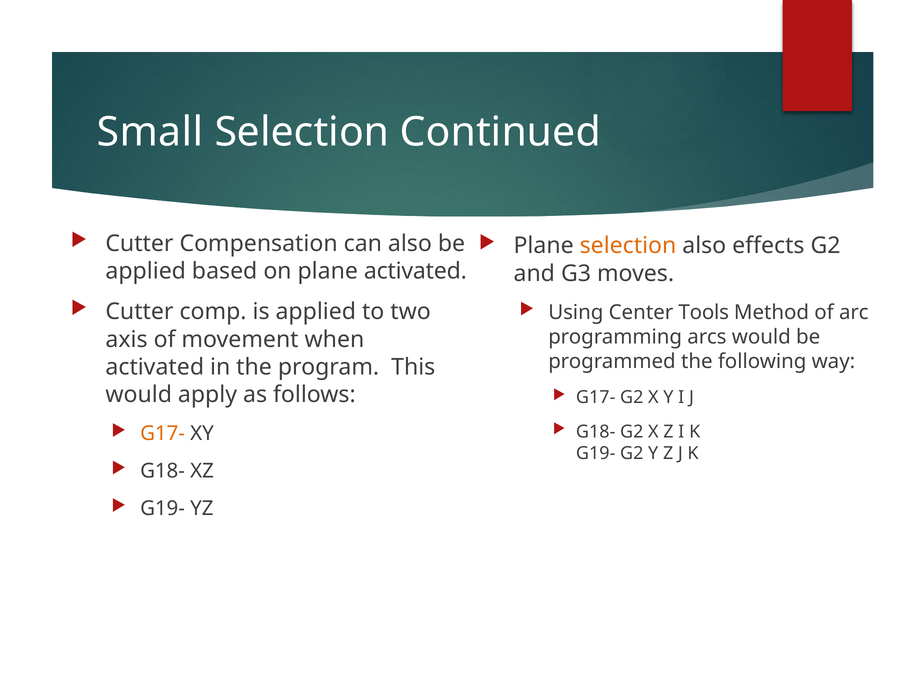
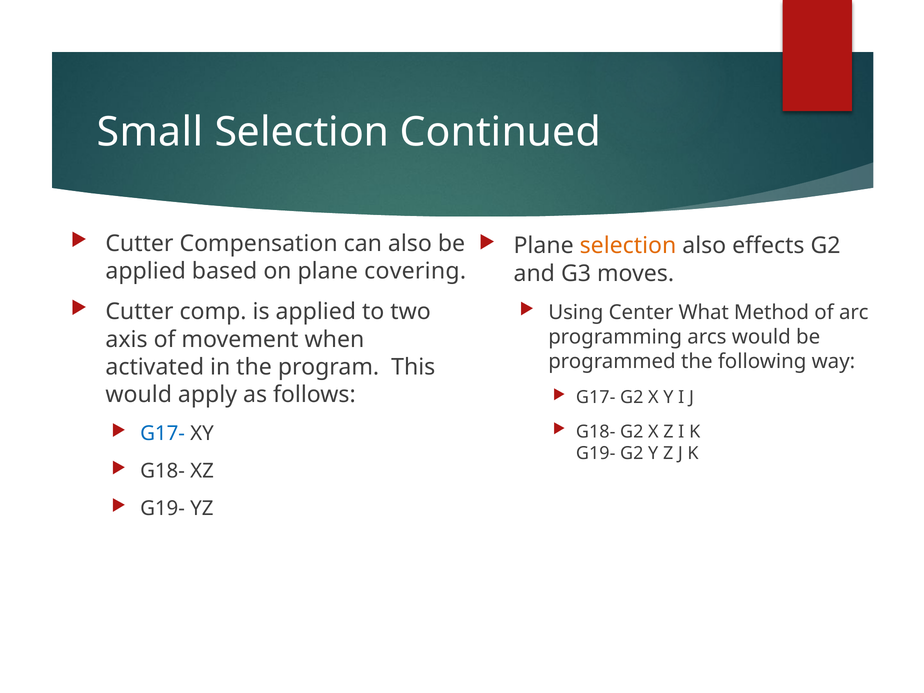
plane activated: activated -> covering (415, 271)
Tools: Tools -> What (704, 312)
G17- colour: orange -> blue (163, 434)
